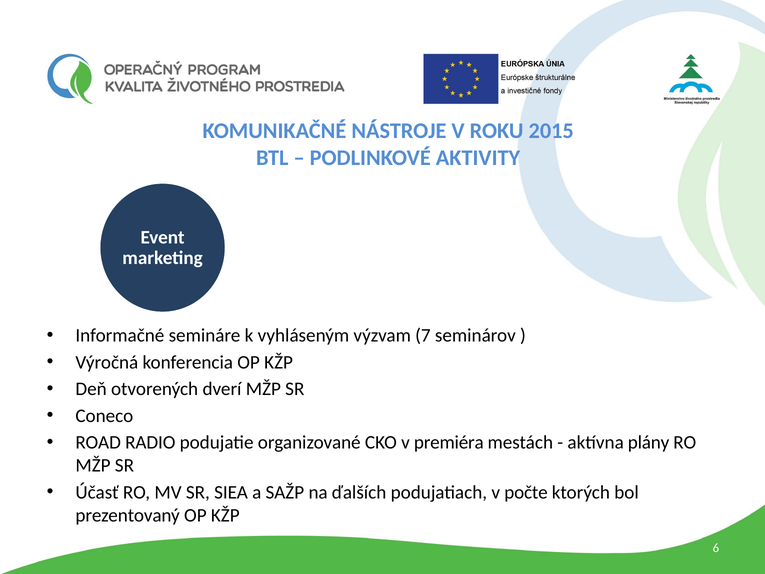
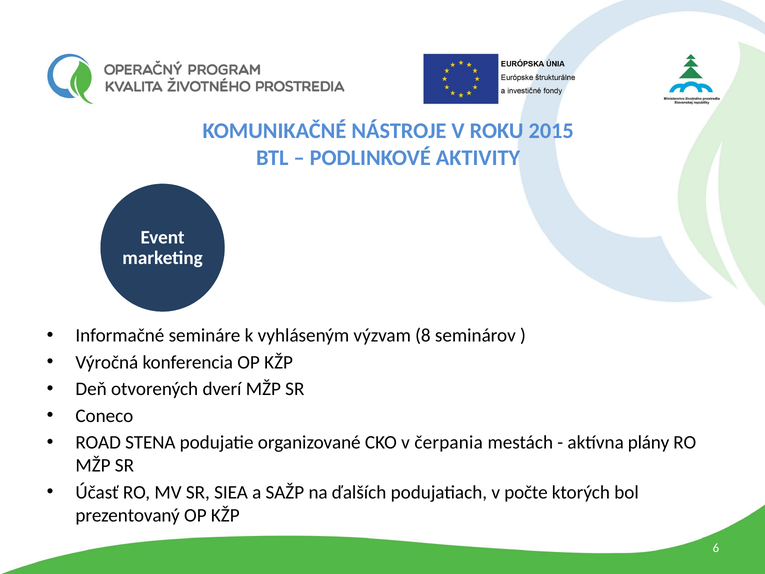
7: 7 -> 8 (423, 335)
RADIO: RADIO -> STENA (150, 442)
premiéra: premiéra -> čerpania (449, 442)
